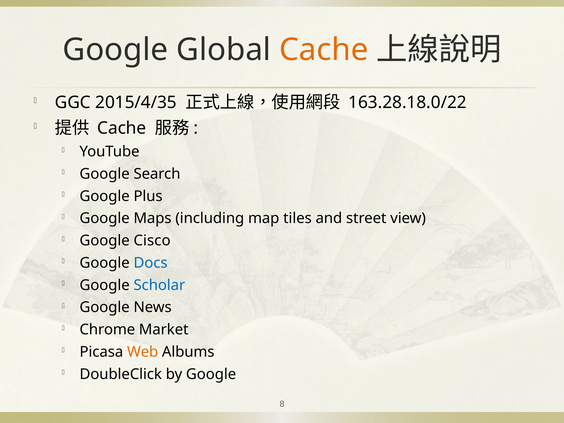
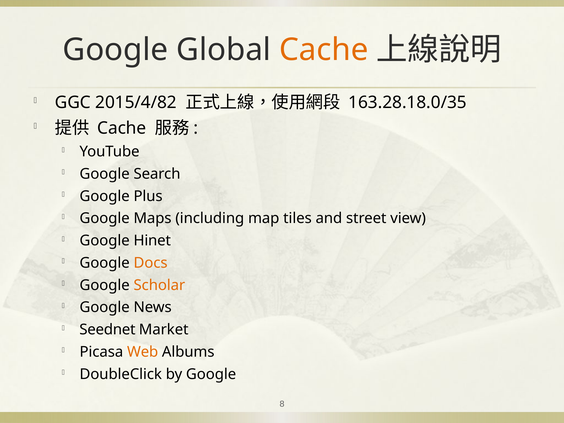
2015/4/35: 2015/4/35 -> 2015/4/82 (136, 102)
163.28.18.0/22: 163.28.18.0/22 -> 163.28.18.0/35 (408, 102)
Cisco: Cisco -> Hinet (152, 241)
Docs colour: blue -> orange (151, 263)
Scholar colour: blue -> orange (159, 285)
Chrome: Chrome -> Seednet (107, 330)
